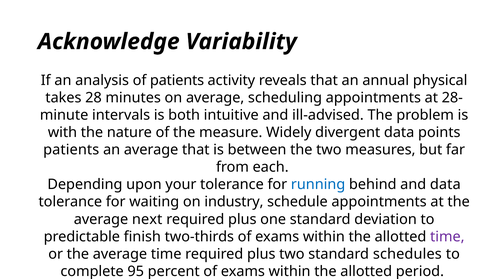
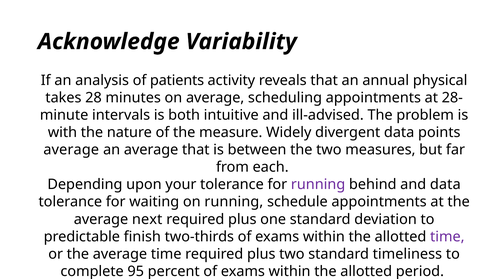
patients: patients -> average (71, 150)
running colour: blue -> purple (318, 185)
on industry: industry -> running (234, 202)
schedules: schedules -> timeliness (407, 254)
